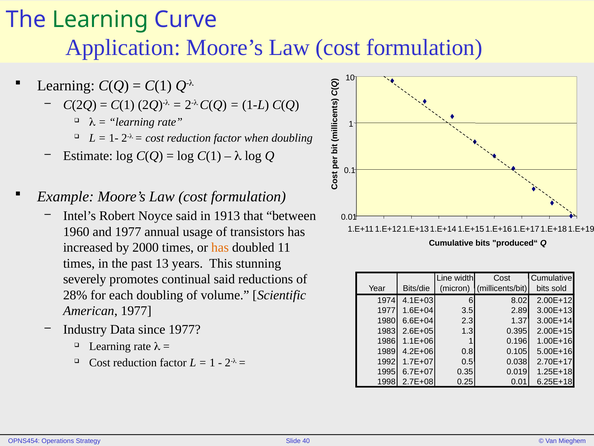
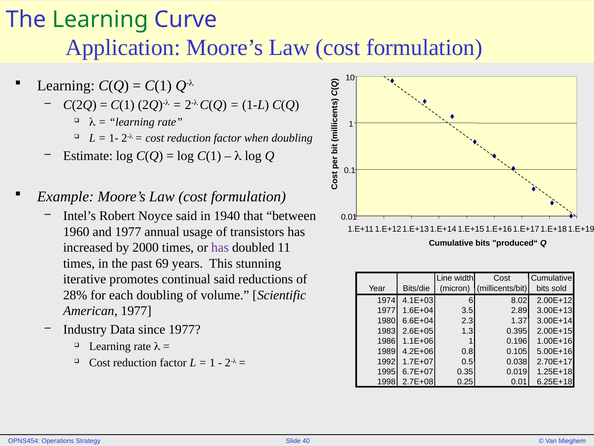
1913: 1913 -> 1940 (227, 216)
has colour: orange -> purple (220, 247)
13: 13 -> 69 (162, 263)
severely: severely -> iterative (85, 279)
